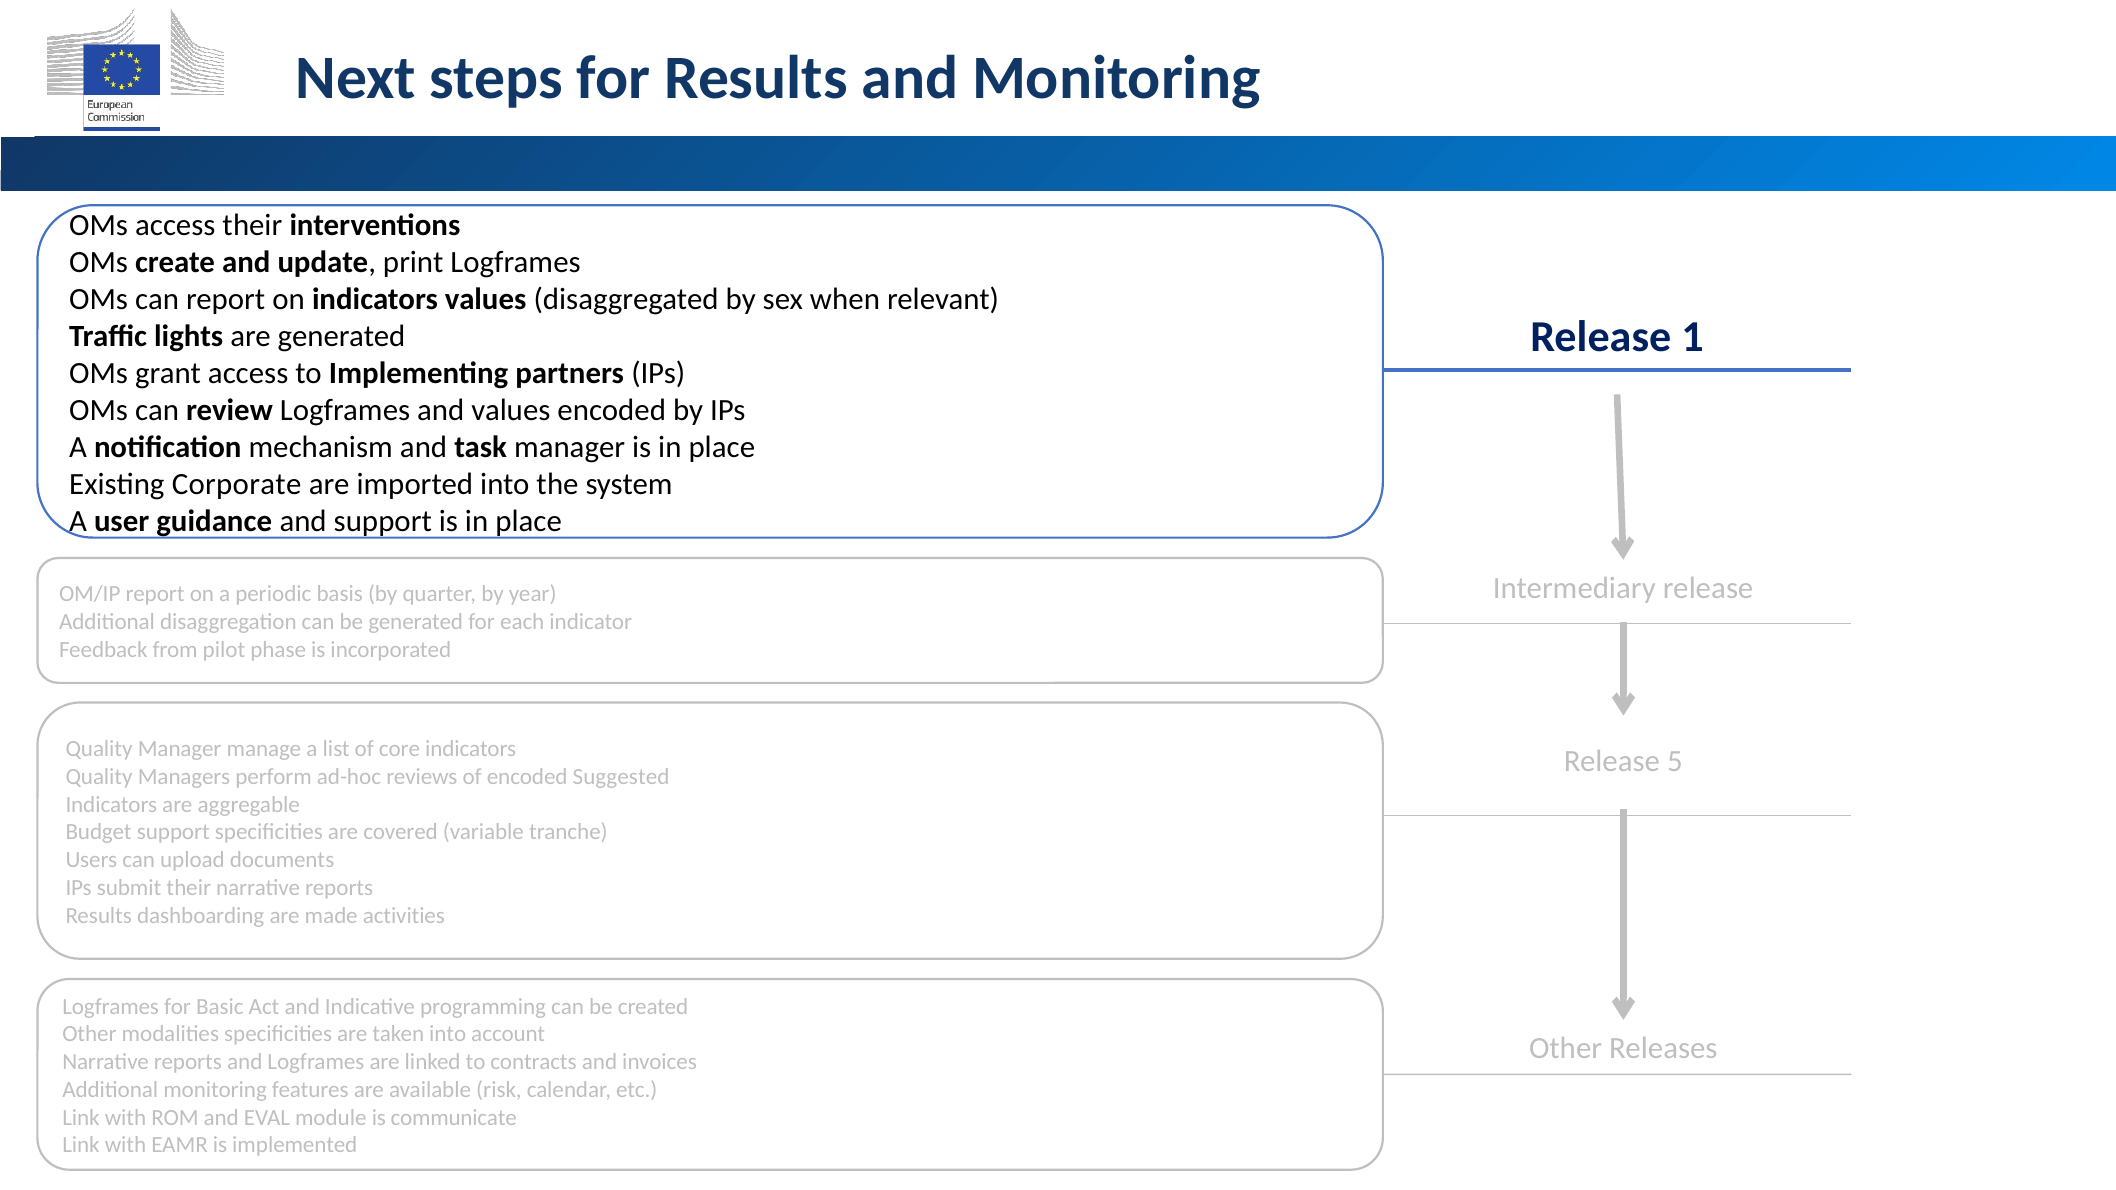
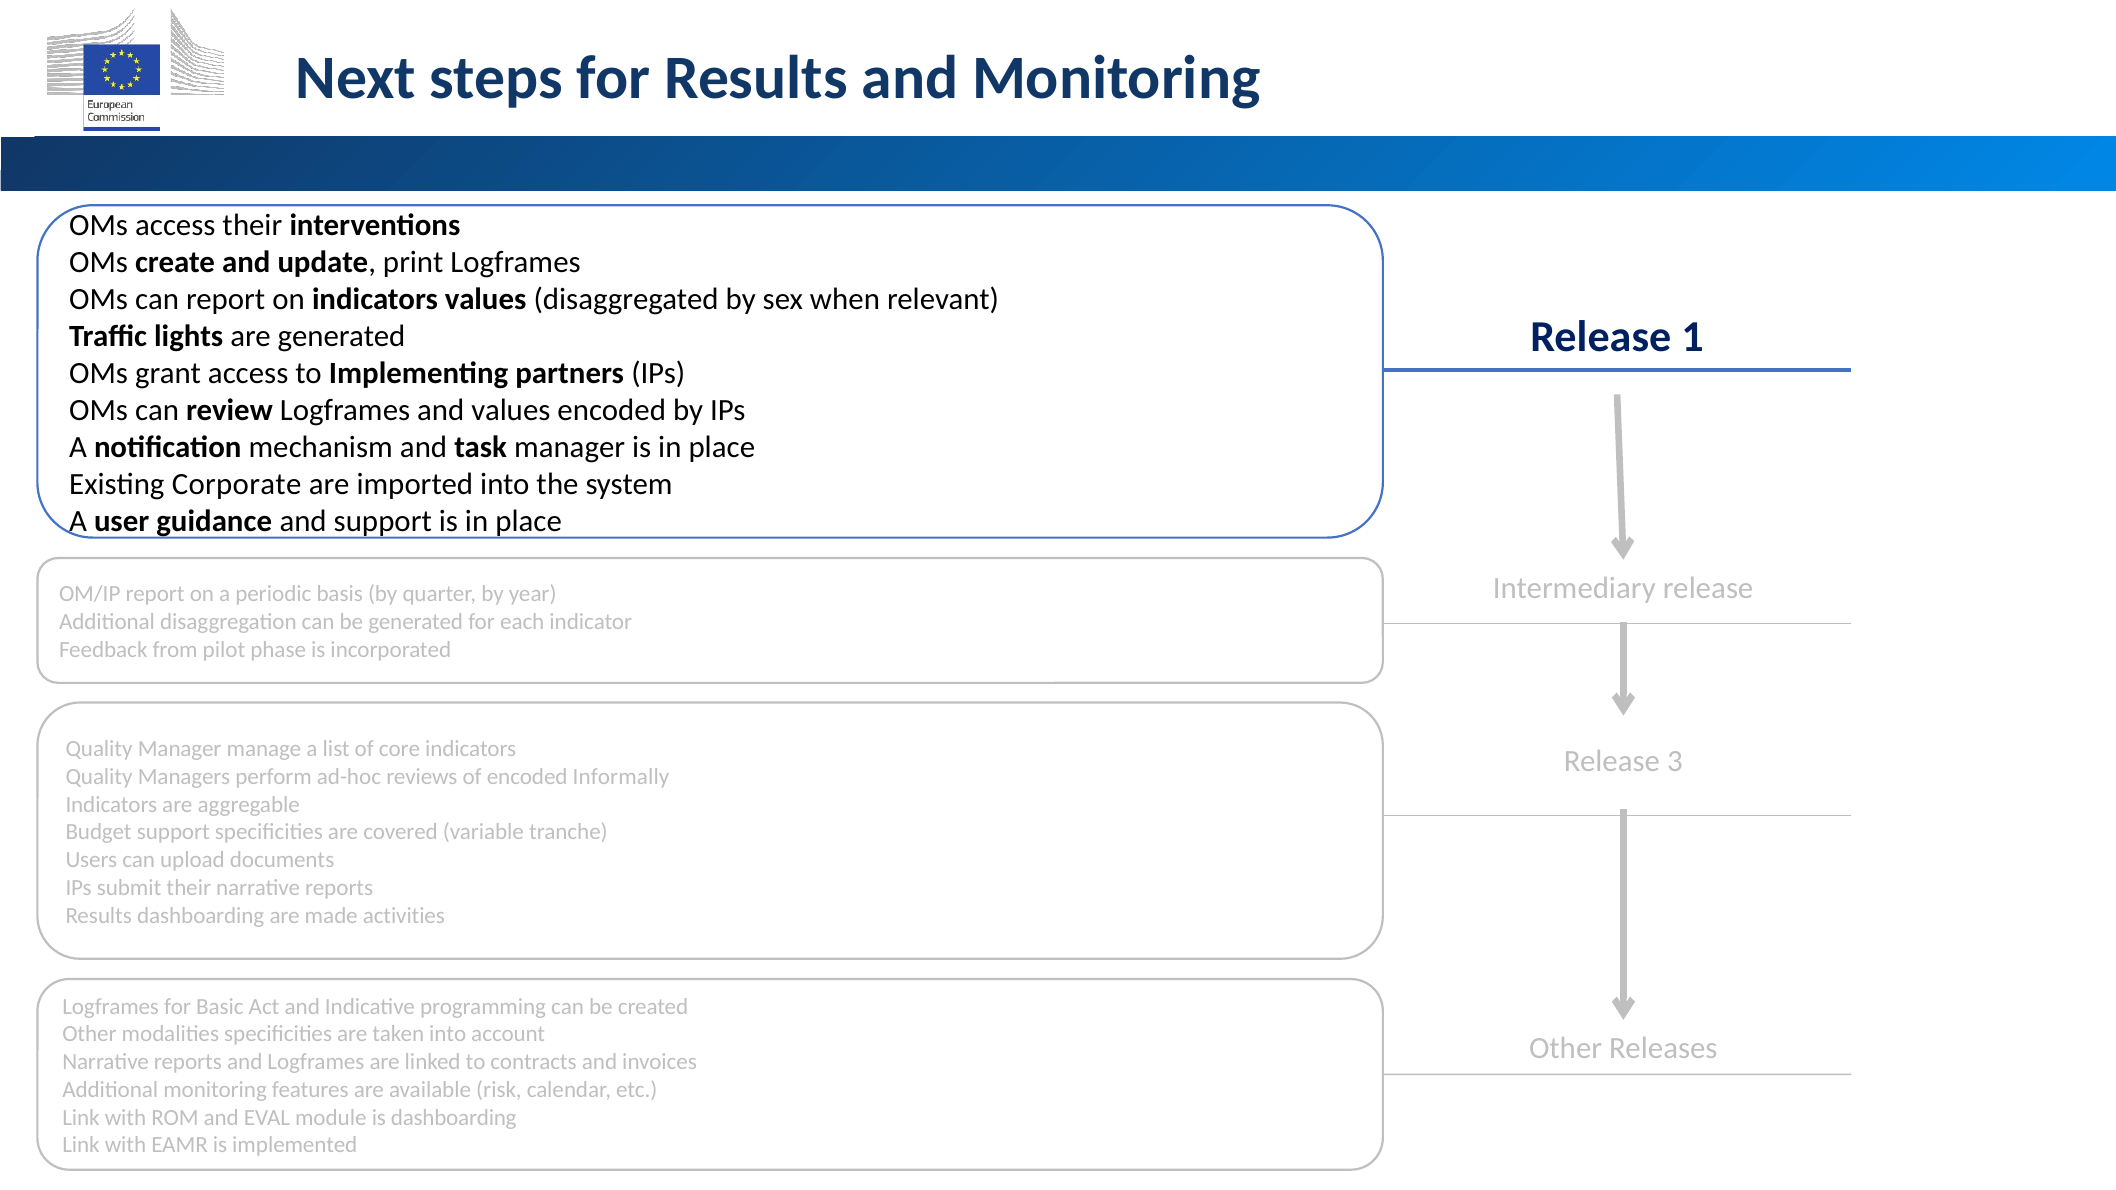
5: 5 -> 3 (1675, 762)
Suggested: Suggested -> Informally (621, 777)
is communicate: communicate -> dashboarding (454, 1118)
